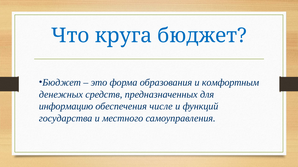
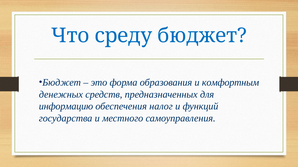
круга: круга -> среду (123, 36)
числе: числе -> налог (161, 107)
